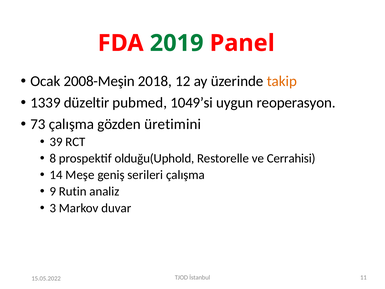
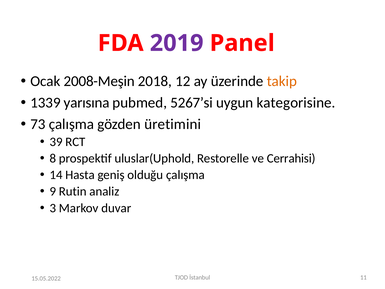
2019 colour: green -> purple (177, 43)
düzeltir: düzeltir -> yarısına (87, 103)
1049’si: 1049’si -> 5267’si (192, 103)
reoperasyon: reoperasyon -> kategorisine (296, 103)
olduğu(Uphold: olduğu(Uphold -> uluslar(Uphold (154, 158)
Meşe: Meşe -> Hasta (80, 175)
serileri: serileri -> olduğu (145, 175)
